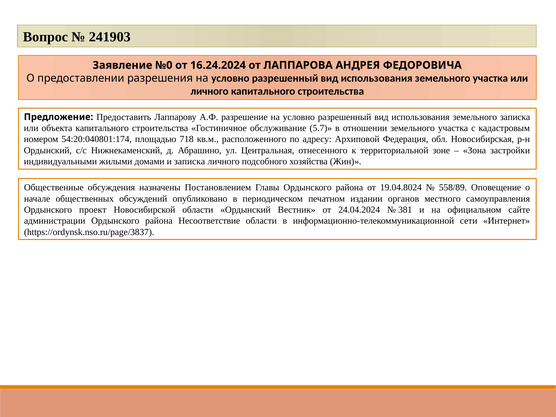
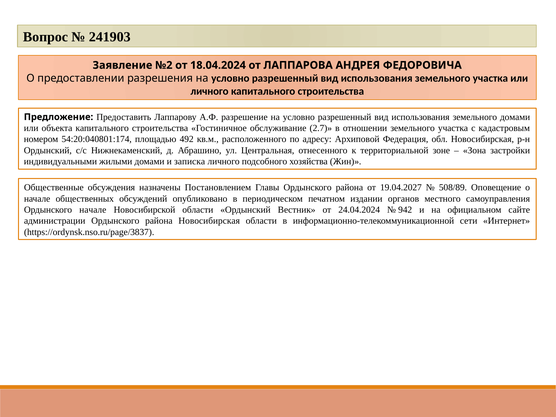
№0: №0 -> №2 (164, 65)
16.24.2024: 16.24.2024 -> 18.04.2024 (218, 65)
земельного записка: записка -> домами (515, 117)
5.7: 5.7 -> 2.7 (321, 128)
718: 718 -> 492 (187, 139)
19.04.8024: 19.04.8024 -> 19.04.2027 (401, 188)
558/89: 558/89 -> 508/89 (453, 188)
Ордынского проект: проект -> начале (93, 210)
381: 381 -> 942 (405, 210)
района Несоответствие: Несоответствие -> Новосибирская (209, 221)
